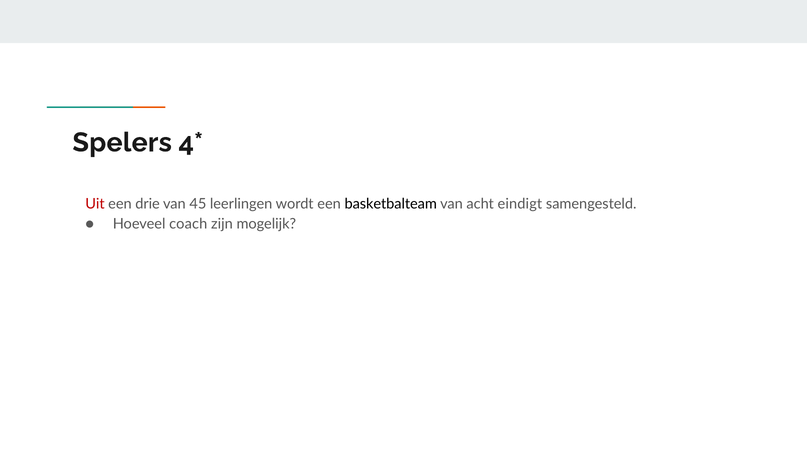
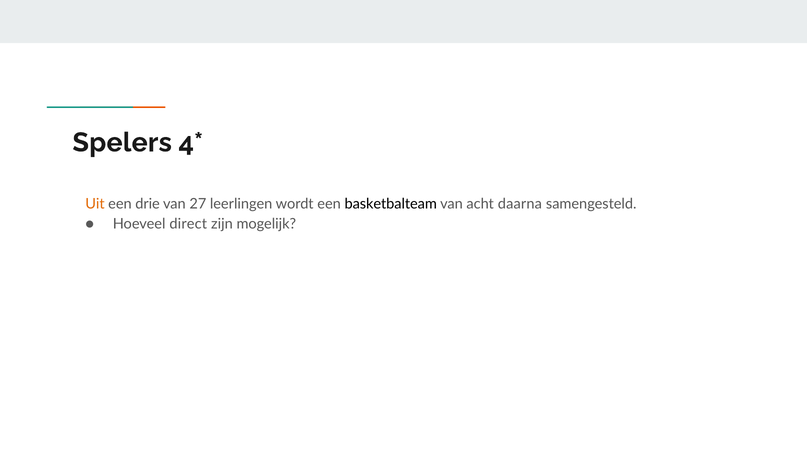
Uit colour: red -> orange (95, 204)
45: 45 -> 27 (198, 204)
eindigt: eindigt -> daarna (520, 204)
coach: coach -> direct (188, 224)
